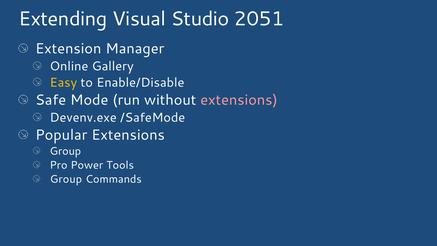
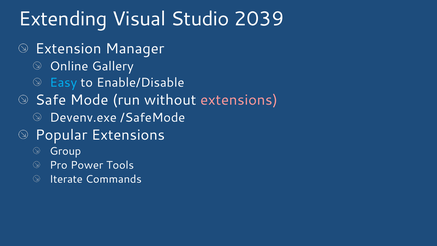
2051: 2051 -> 2039 (259, 19)
Easy colour: yellow -> light blue (63, 82)
Group: Group -> Iterate (66, 179)
